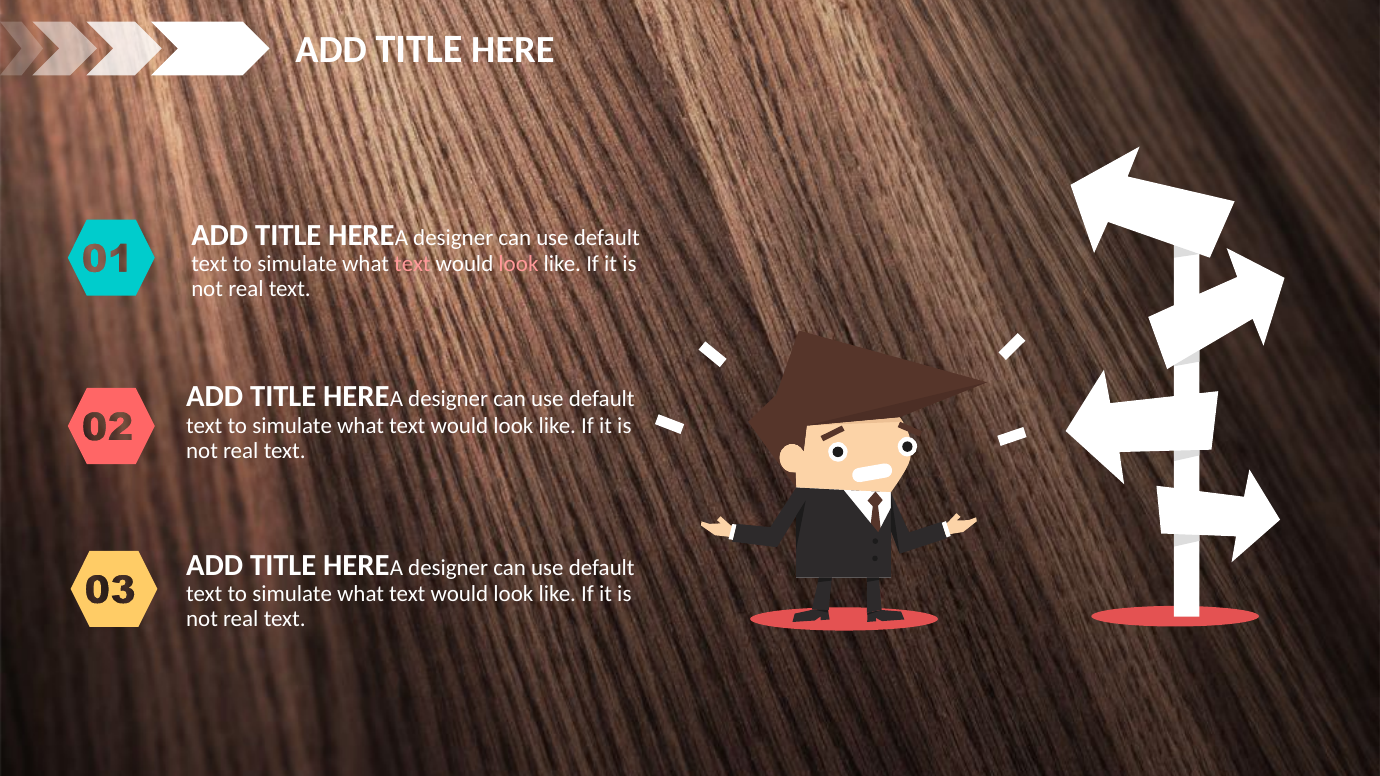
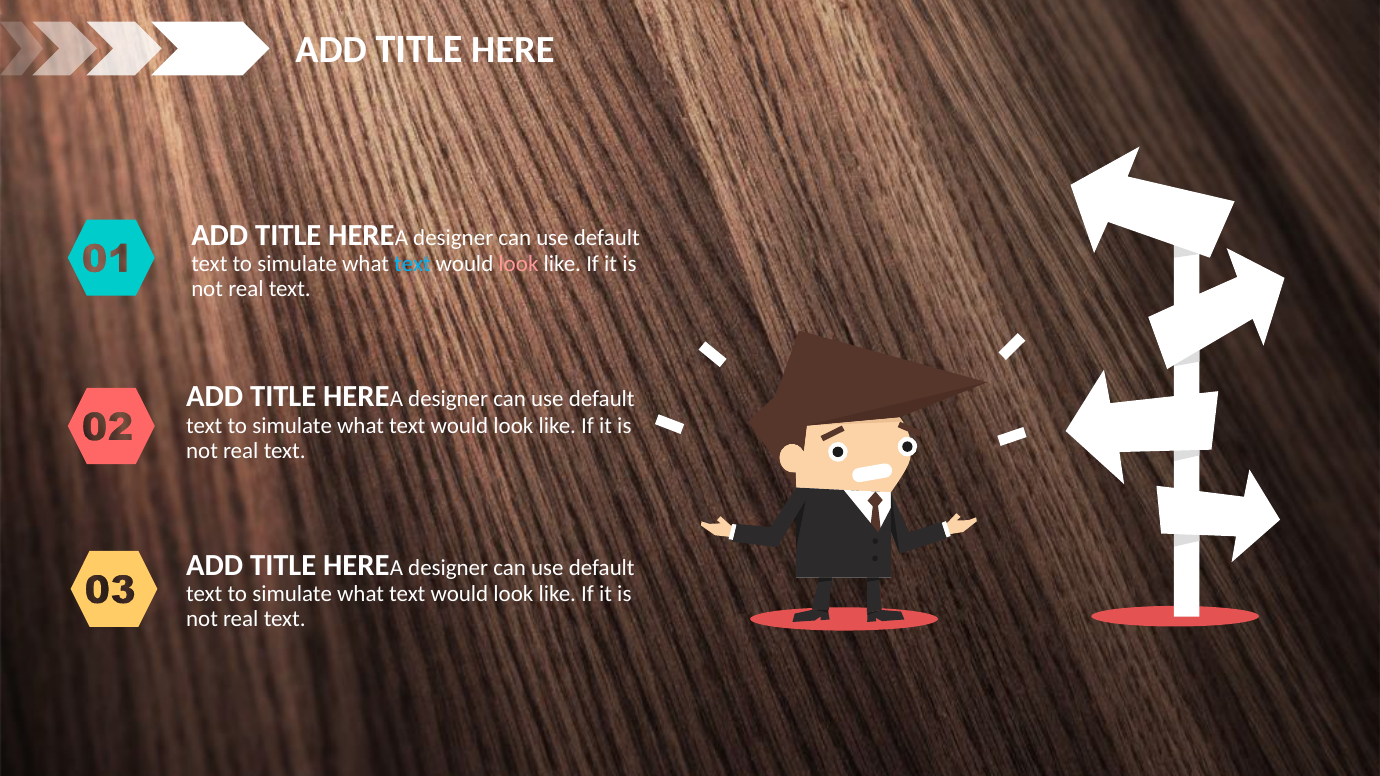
text colour: pink -> light blue (412, 264)
